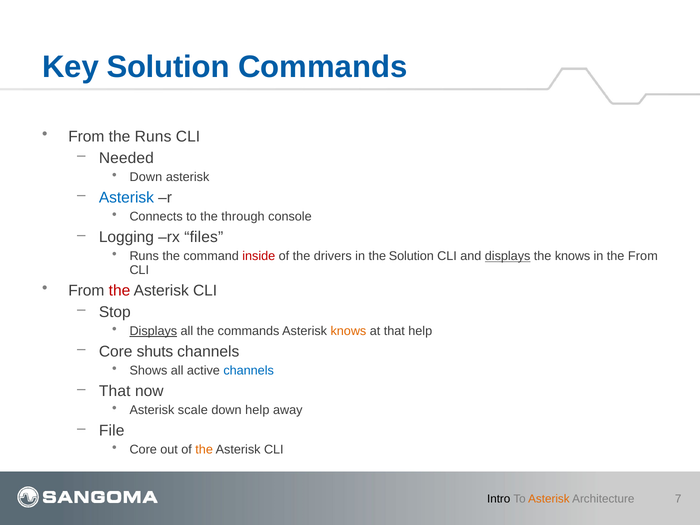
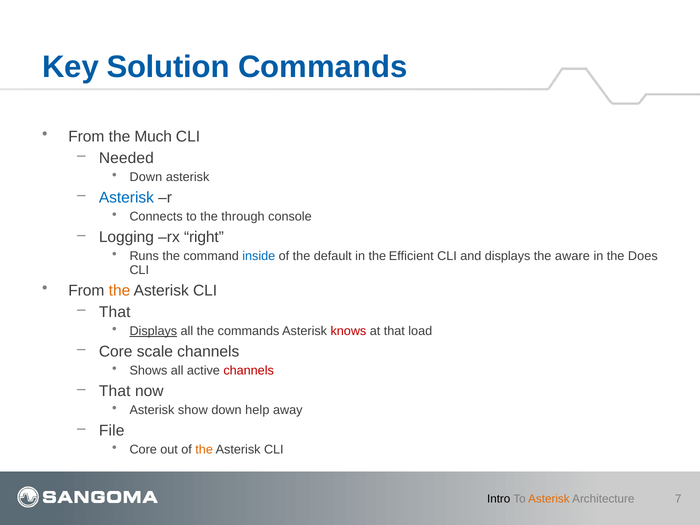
the Runs: Runs -> Much (153, 136)
files: files -> right (204, 237)
inside colour: red -> blue (259, 256)
drivers: drivers -> default (333, 256)
the Solution: Solution -> Efficient (411, 256)
displays underline: present -> none (508, 256)
the knows: knows -> aware (572, 256)
the From: From -> Does (643, 256)
the colour: red -> orange (120, 290)
Stop: Stop -> That (115, 312)
knows colour: orange -> red (348, 331)
that help: help -> load (420, 331)
shuts: shuts -> scale (155, 352)
channels colour: blue -> red (249, 371)
scale: scale -> show (193, 410)
